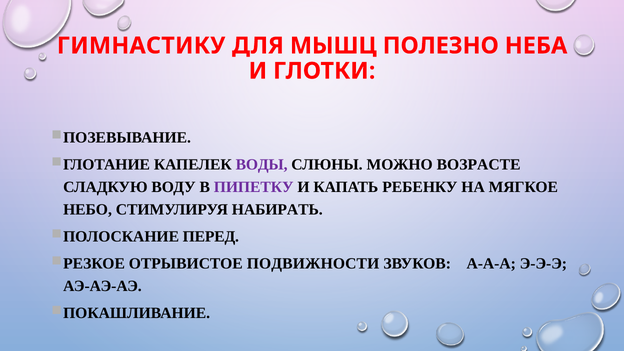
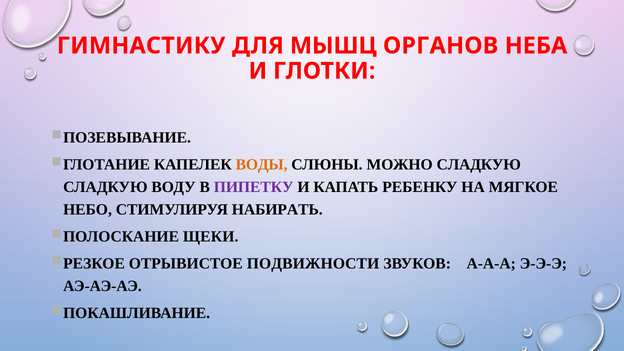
ПОЛЕЗНО: ПОЛЕЗНО -> ОРГАНОВ (441, 46)
ВОДЫ colour: purple -> orange (262, 165)
МОЖНО ВОЗРАСТЕ: ВОЗРАСТЕ -> СЛАДКУЮ (479, 165)
ПЕРЕД: ПЕРЕД -> ЩЕКИ (211, 237)
